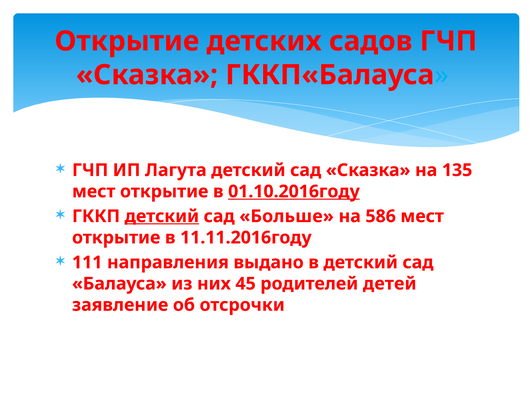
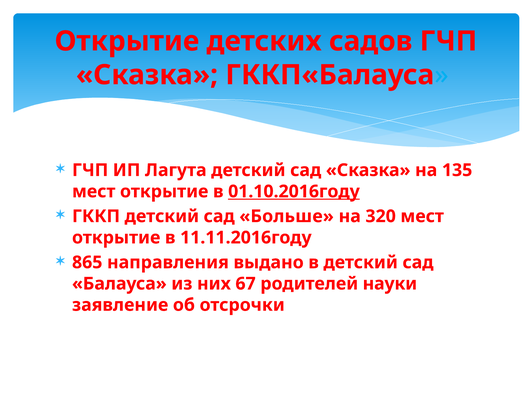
детский underline: present -> none (162, 216)
586: 586 -> 320 (381, 216)
111: 111 -> 865 (87, 262)
45: 45 -> 67 (246, 284)
детей: детей -> науки (390, 284)
